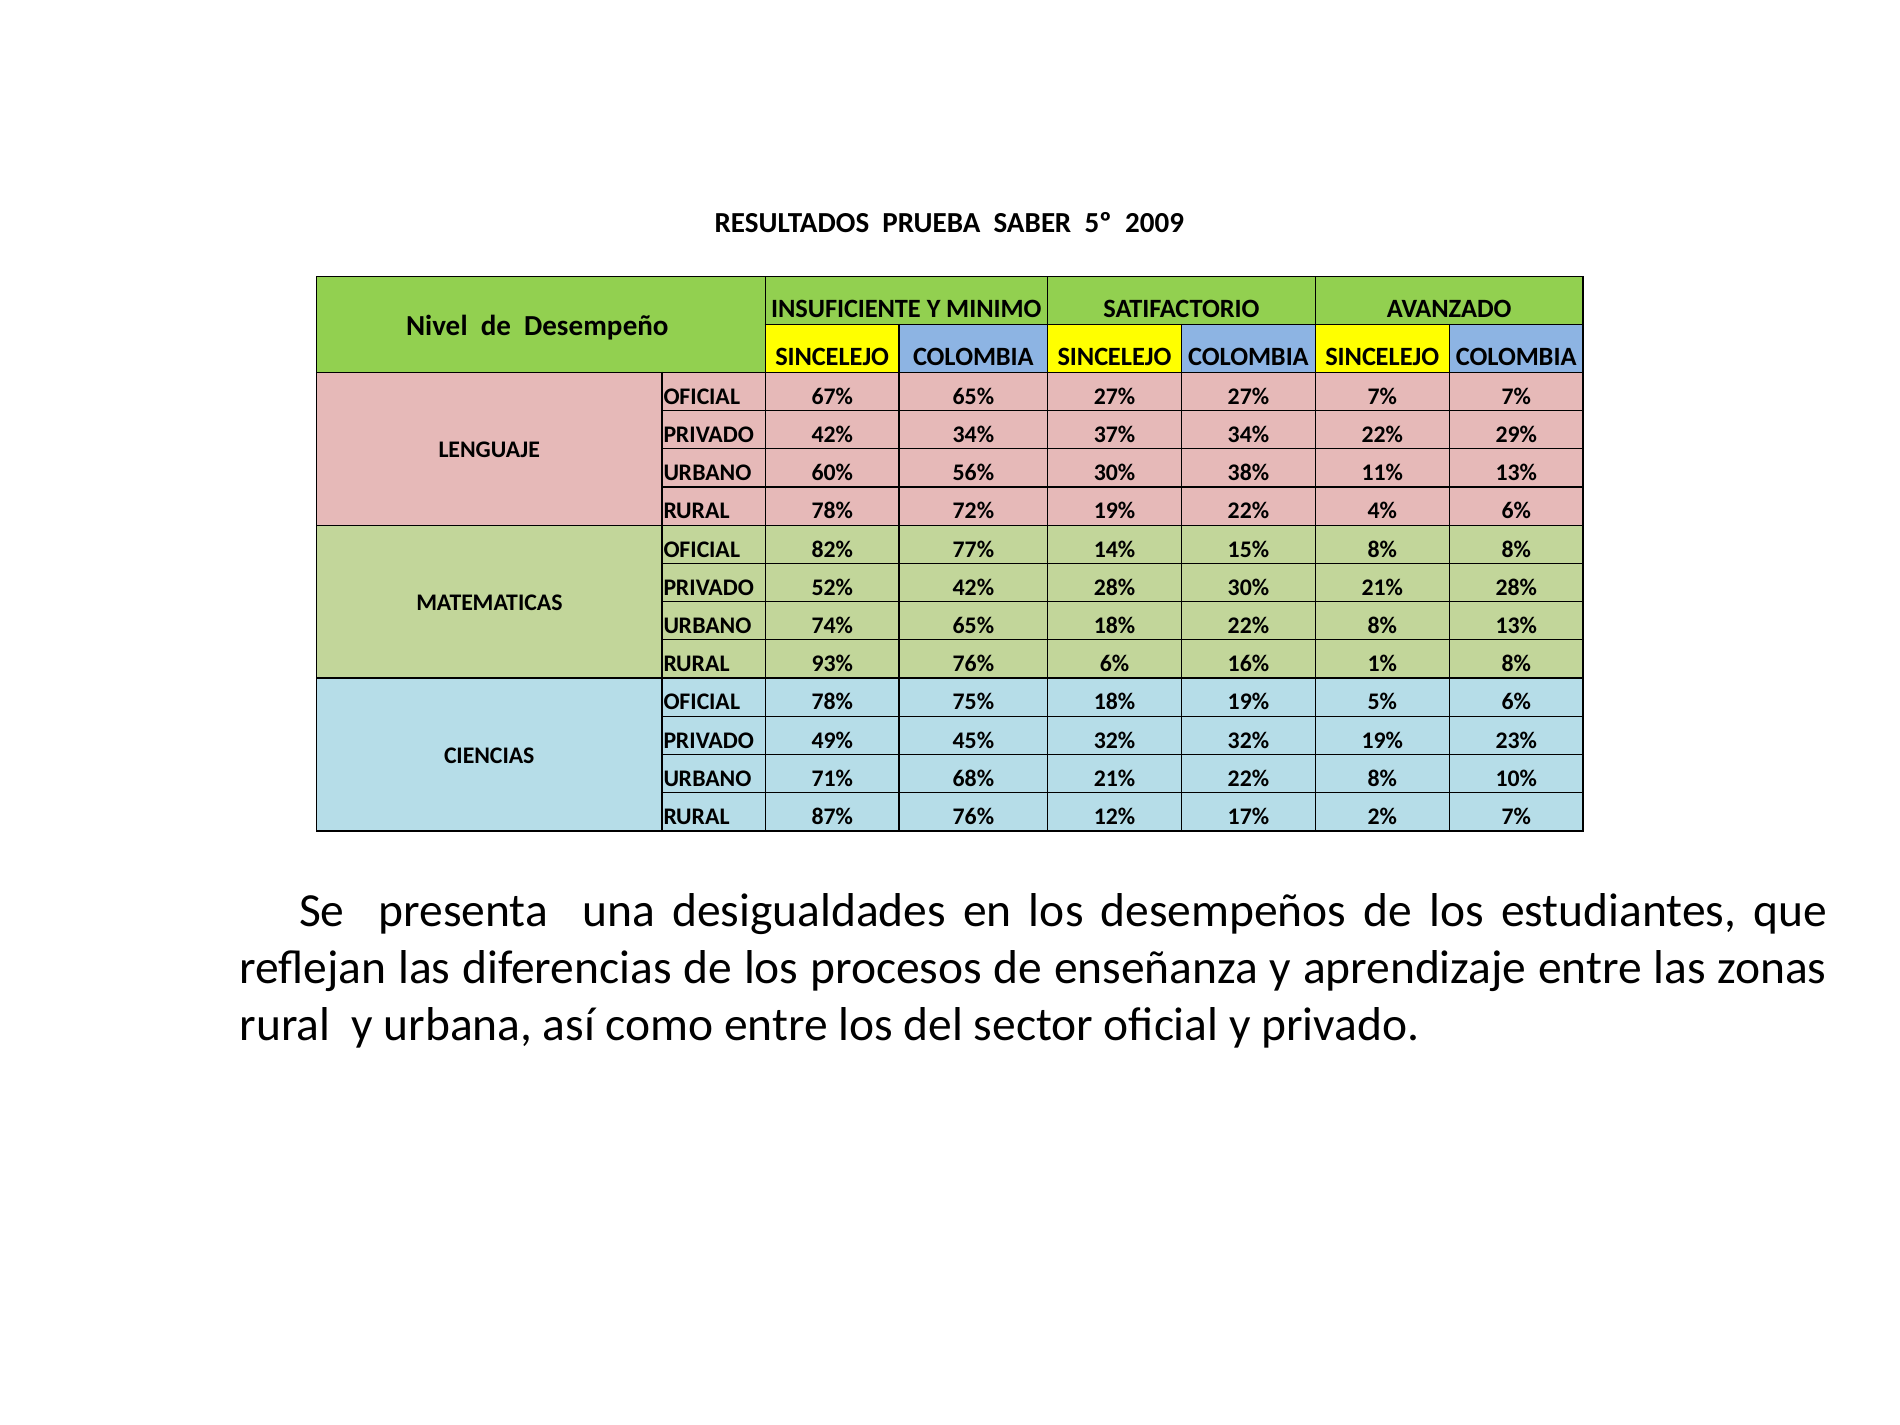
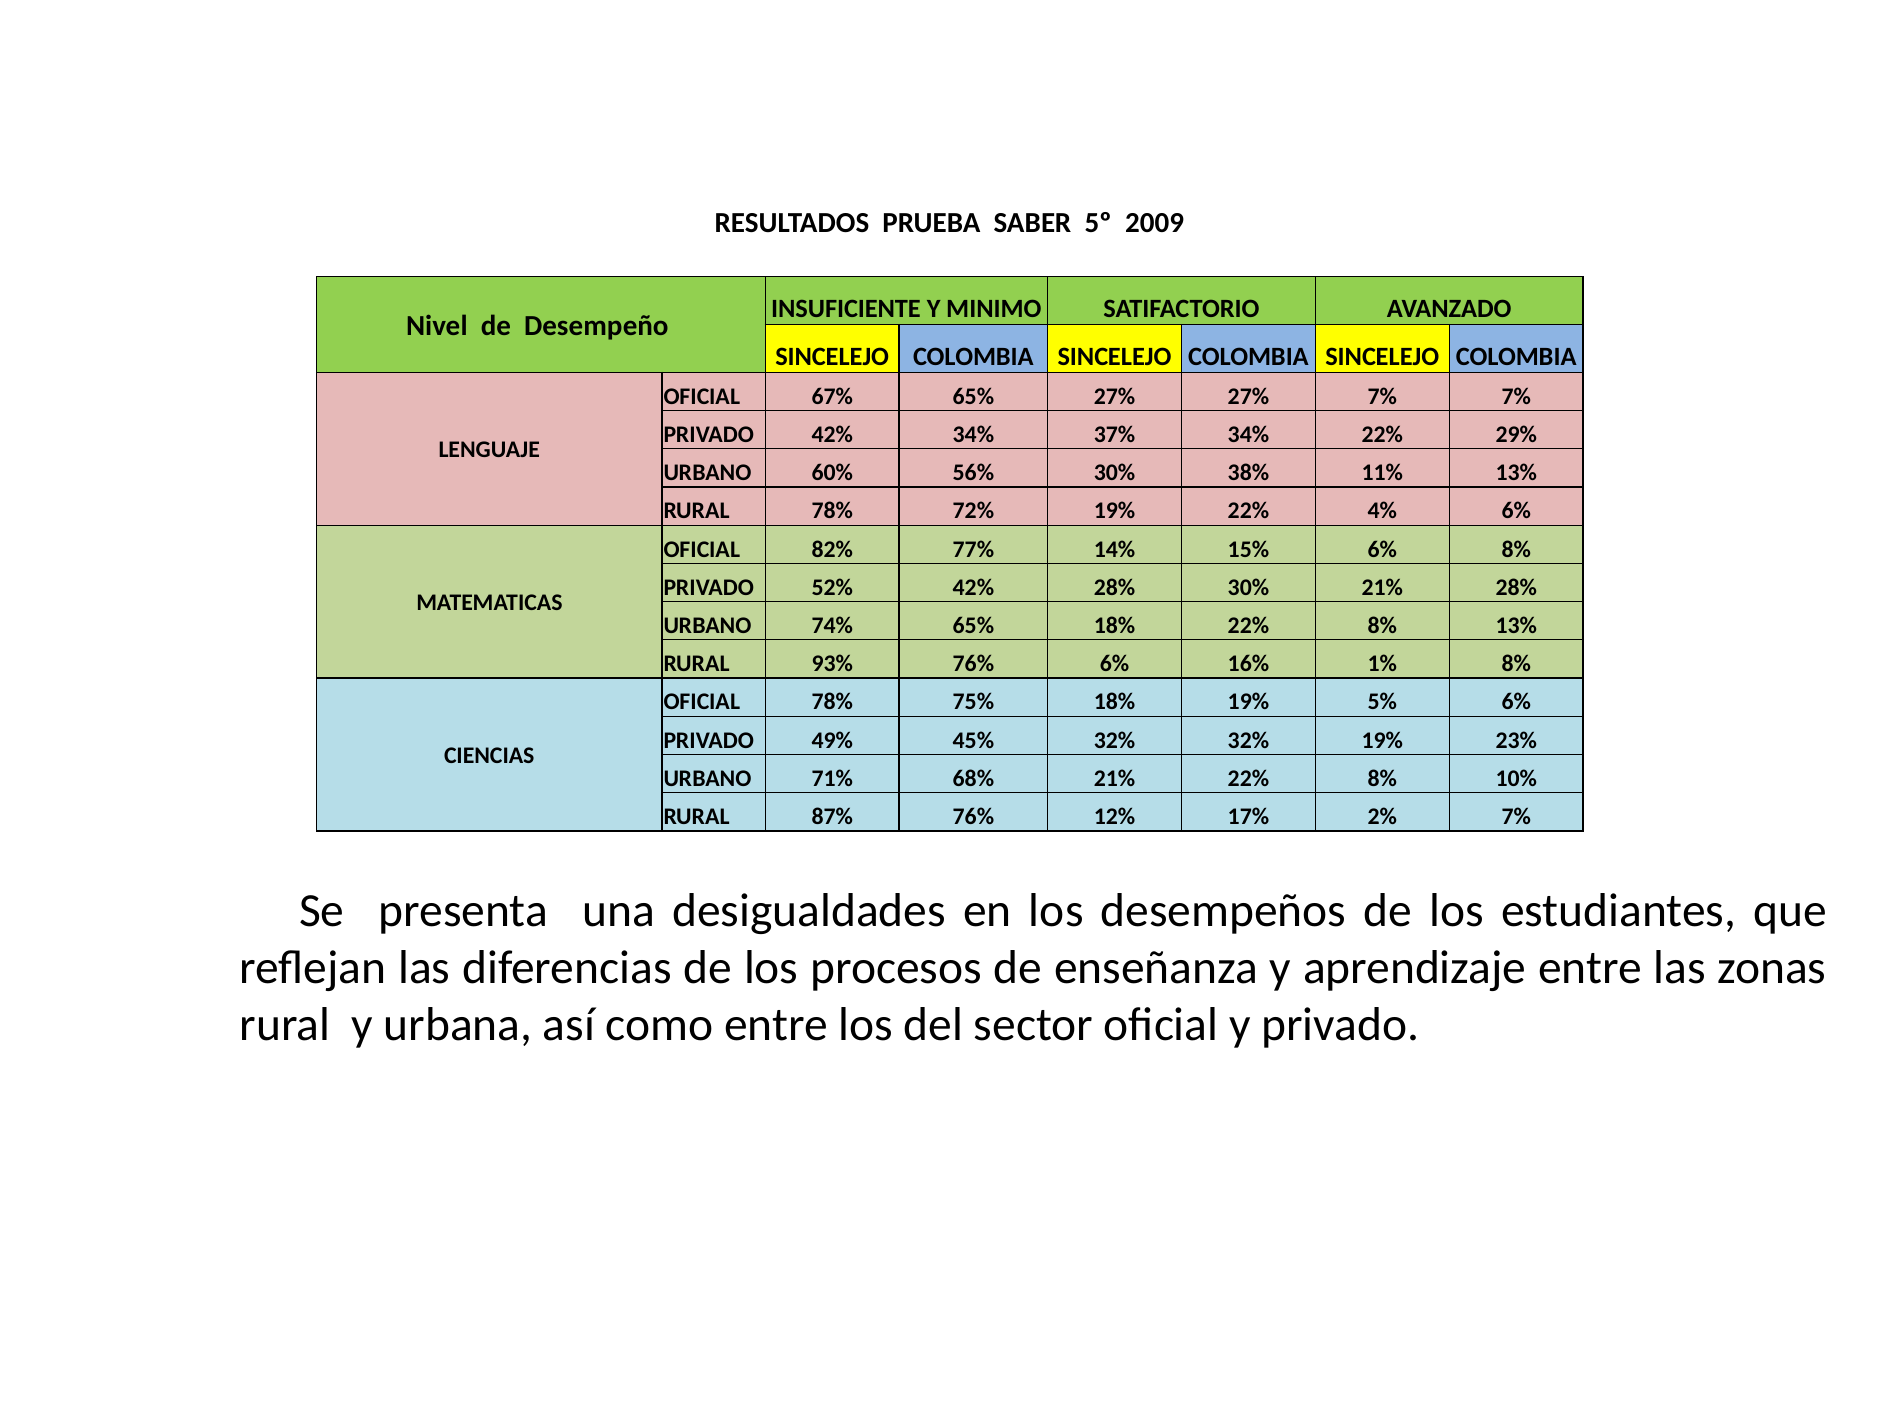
15% 8%: 8% -> 6% (1382, 549)
